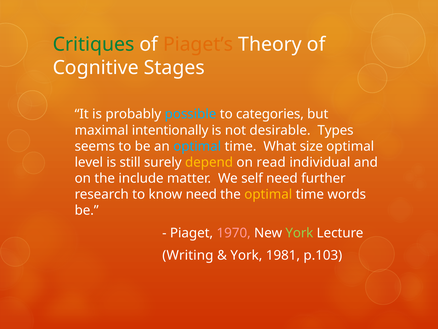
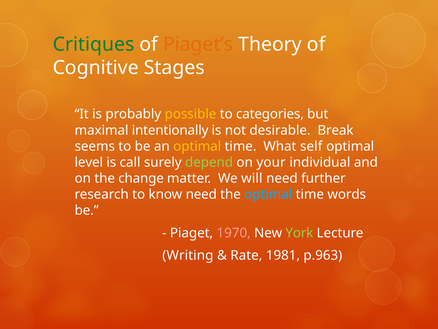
possible colour: light blue -> yellow (190, 114)
Types: Types -> Break (336, 130)
optimal colour: light blue -> yellow (197, 146)
size: size -> self (311, 146)
still: still -> call (130, 162)
depend colour: yellow -> light green (209, 162)
read: read -> your (271, 162)
include: include -> change (141, 178)
self: self -> will (252, 178)
optimal colour: yellow -> light blue (268, 194)
York: York -> Rate (246, 255)
p.103: p.103 -> p.963 (323, 255)
